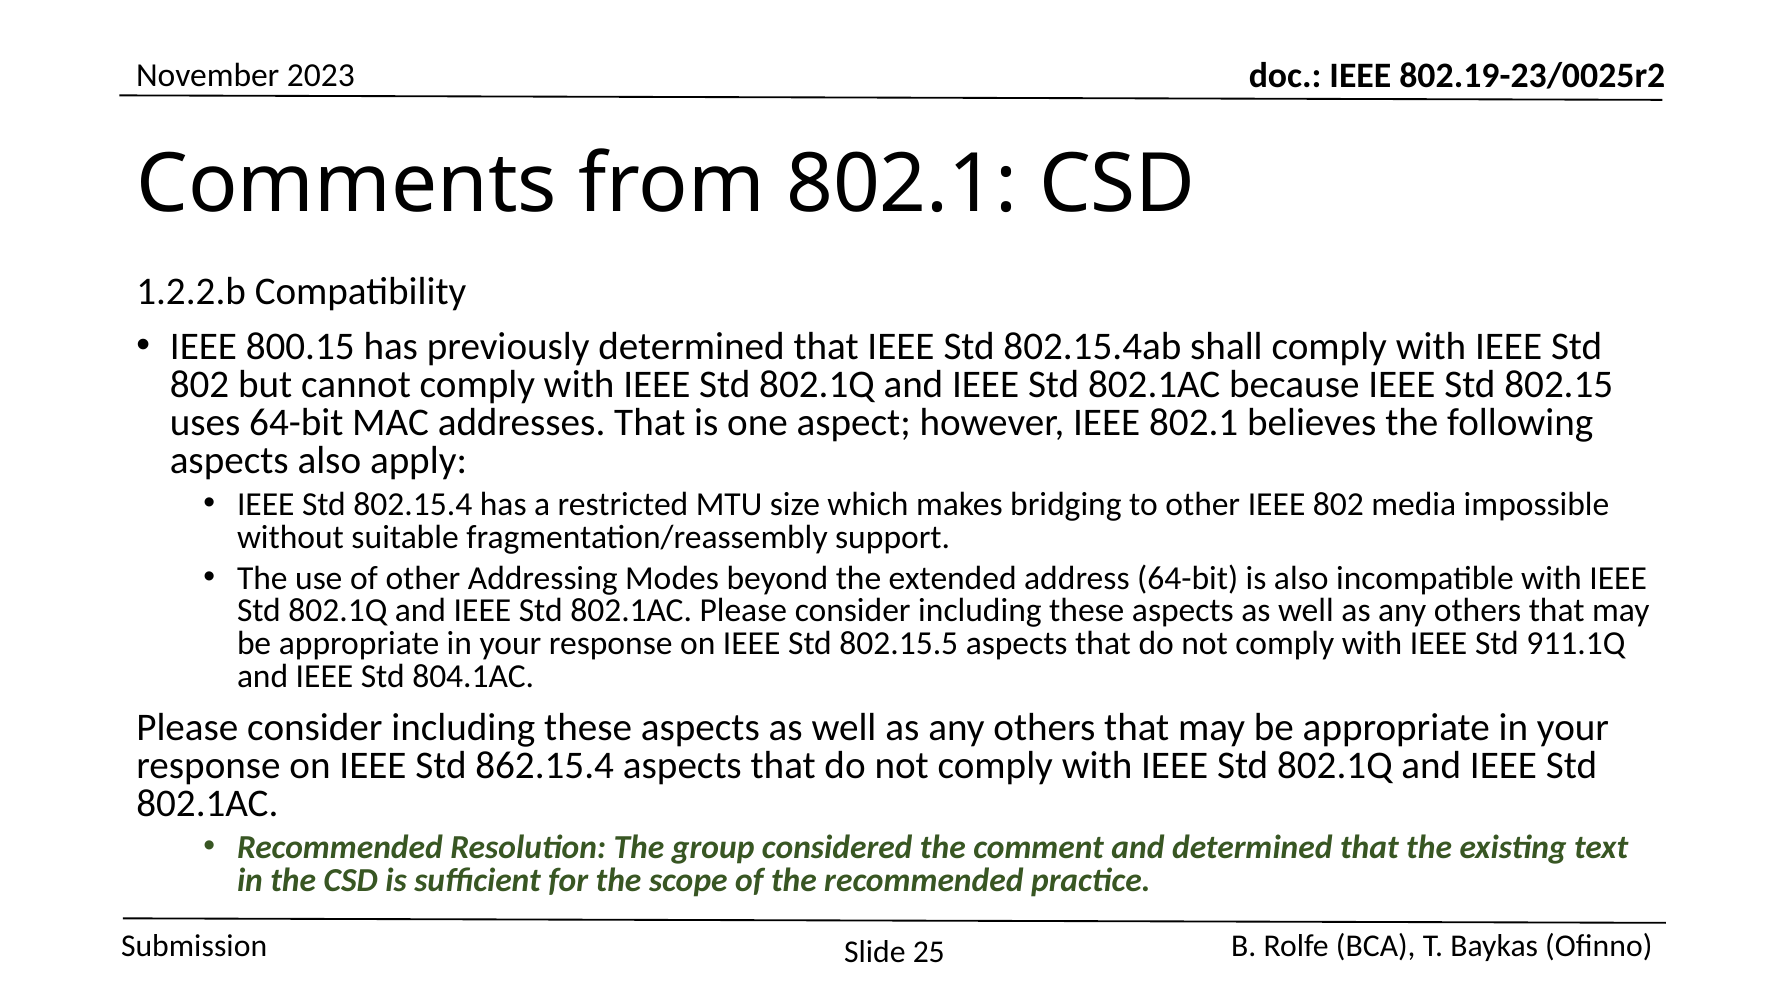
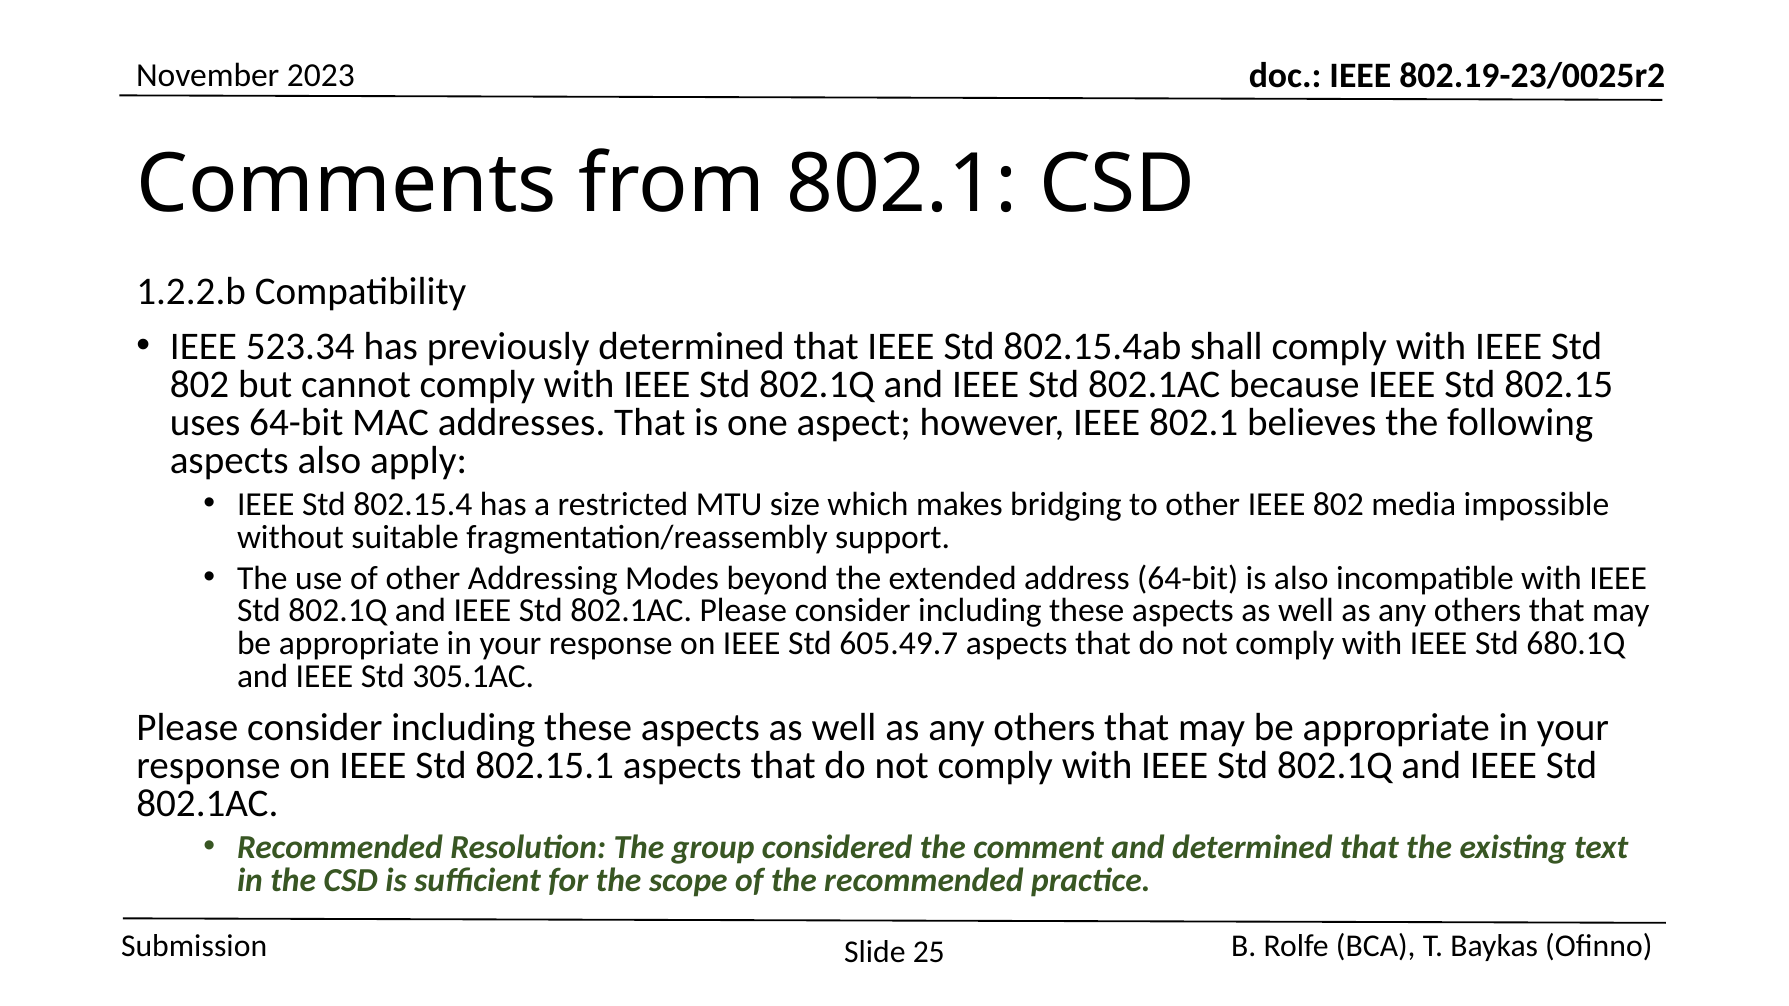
800.15: 800.15 -> 523.34 (300, 347)
802.15.5: 802.15.5 -> 605.49.7 (899, 644)
911.1Q: 911.1Q -> 680.1Q (1576, 644)
804.1AC: 804.1AC -> 305.1AC (473, 676)
862.15.4: 862.15.4 -> 802.15.1 (545, 766)
